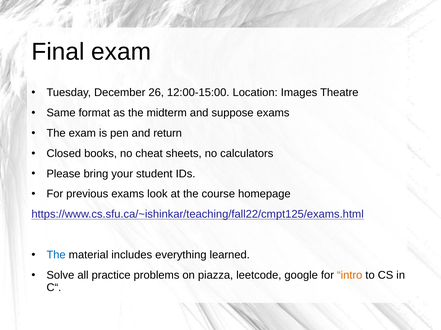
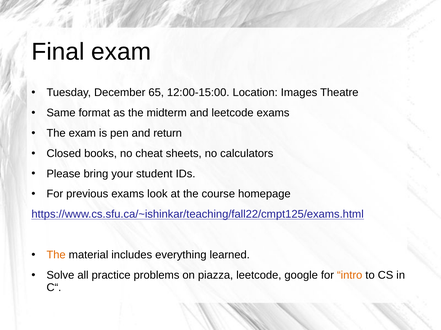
26: 26 -> 65 (156, 93)
and suppose: suppose -> leetcode (233, 113)
The colour: blue -> orange (56, 255)
